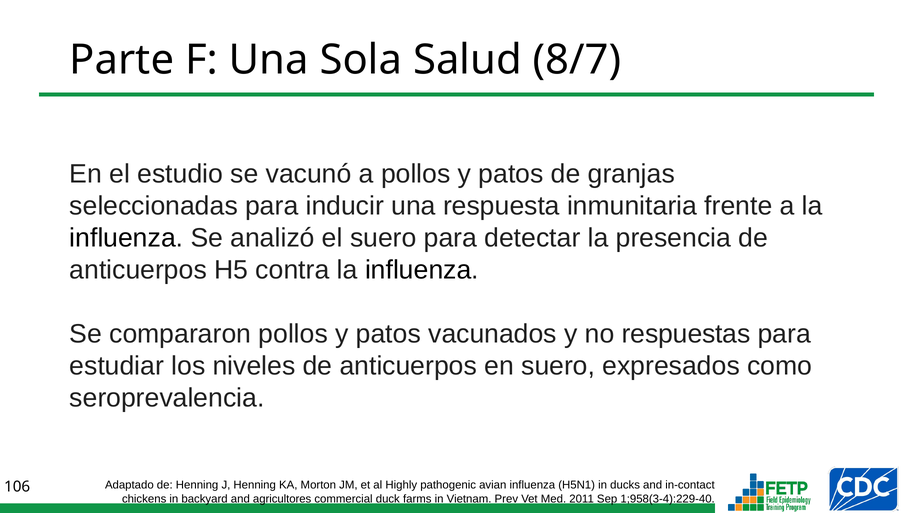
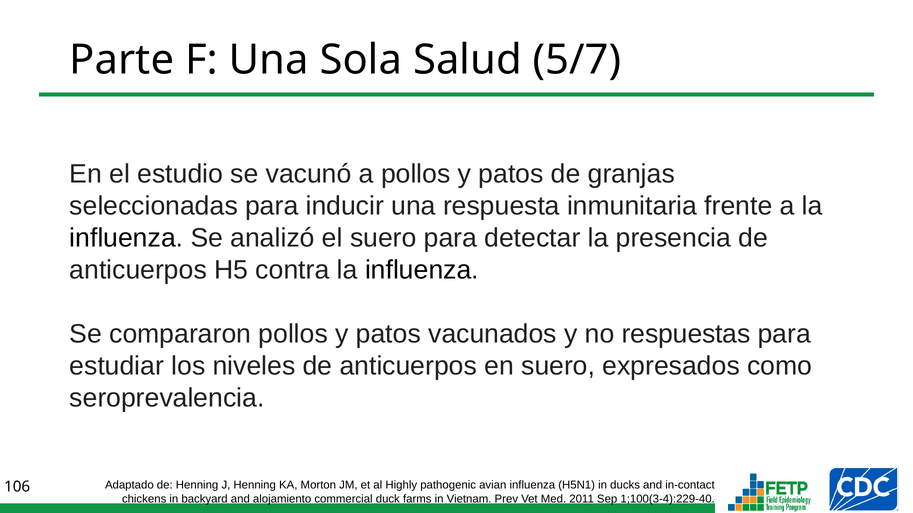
8/7: 8/7 -> 5/7 (577, 60)
agricultores: agricultores -> alojamiento (282, 499)
1;958(3-4):229-40: 1;958(3-4):229-40 -> 1;100(3-4):229-40 (668, 499)
